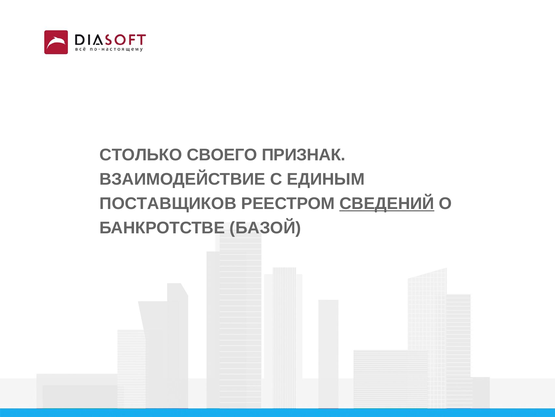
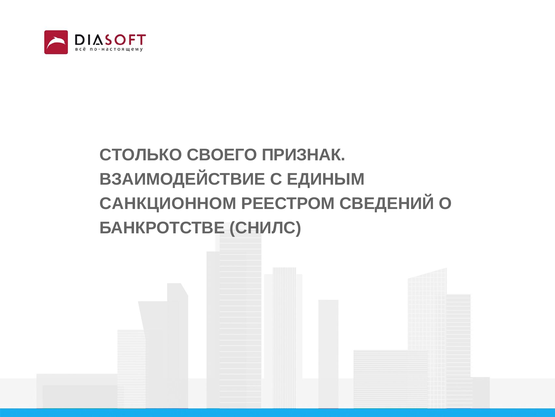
ПОСТАВЩИКОВ: ПОСТАВЩИКОВ -> САНКЦИОННОМ (168, 203)
СВЕДЕНИЙ underline: present -> none (387, 203)
БАЗОЙ: БАЗОЙ -> СНИЛС (265, 227)
